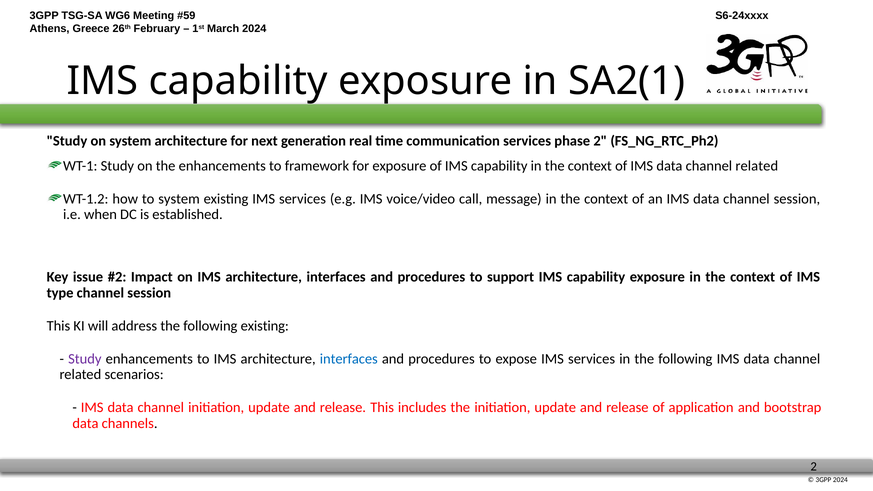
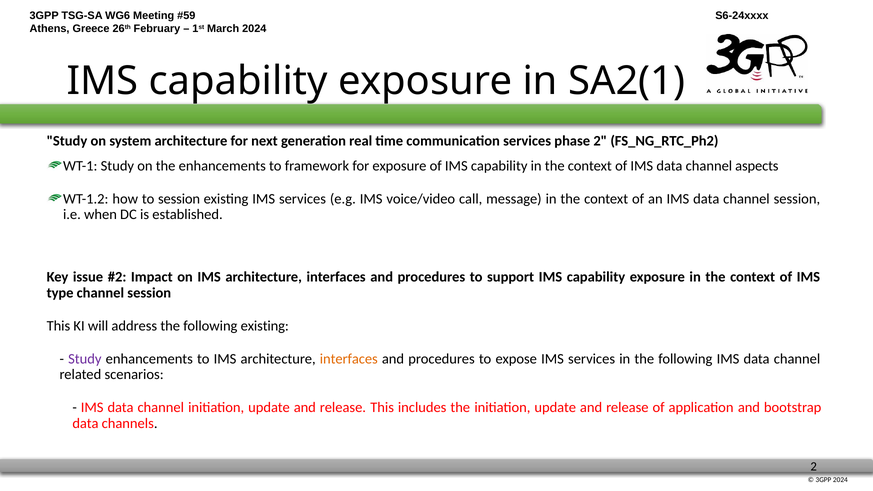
related: related -> aspects (757, 166)
to system: system -> session (179, 199)
interfaces colour: blue -> orange (349, 359)
